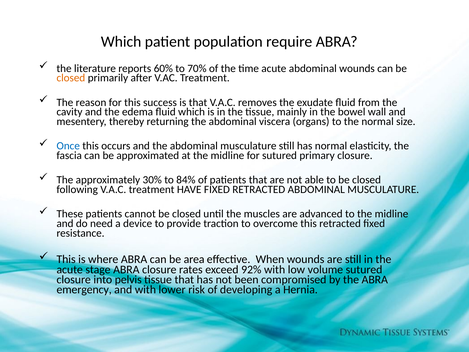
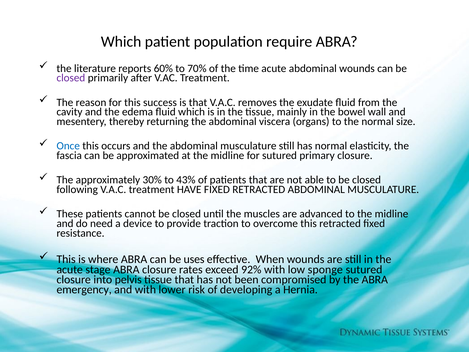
closed colour: orange -> purple (71, 78)
84%: 84% -> 43% (186, 180)
area: area -> uses (194, 259)
volume: volume -> sponge (325, 269)
